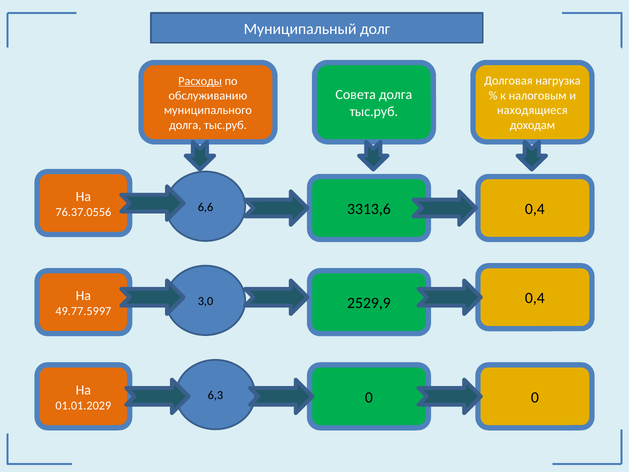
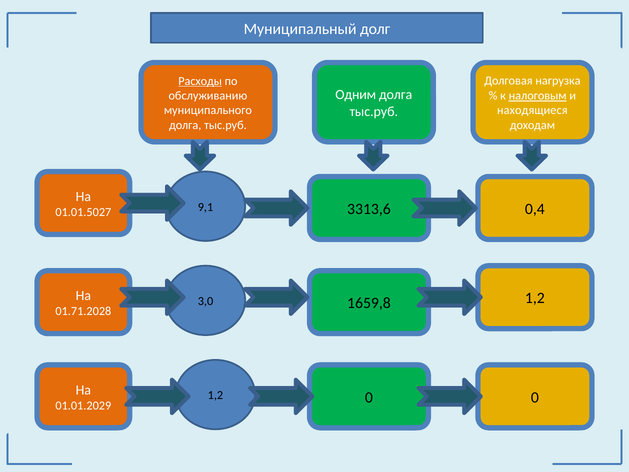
Совета: Совета -> Одним (356, 95)
налоговым underline: none -> present (538, 96)
6,6: 6,6 -> 9,1 (206, 207)
76.37.0556: 76.37.0556 -> 01.01.5027 (83, 212)
0,4: 0,4 -> 1,2 (535, 298)
2529,9: 2529,9 -> 1659,8 (369, 303)
49.77.5997: 49.77.5997 -> 01.71.2028 (83, 311)
6,3: 6,3 -> 1,2 (215, 395)
